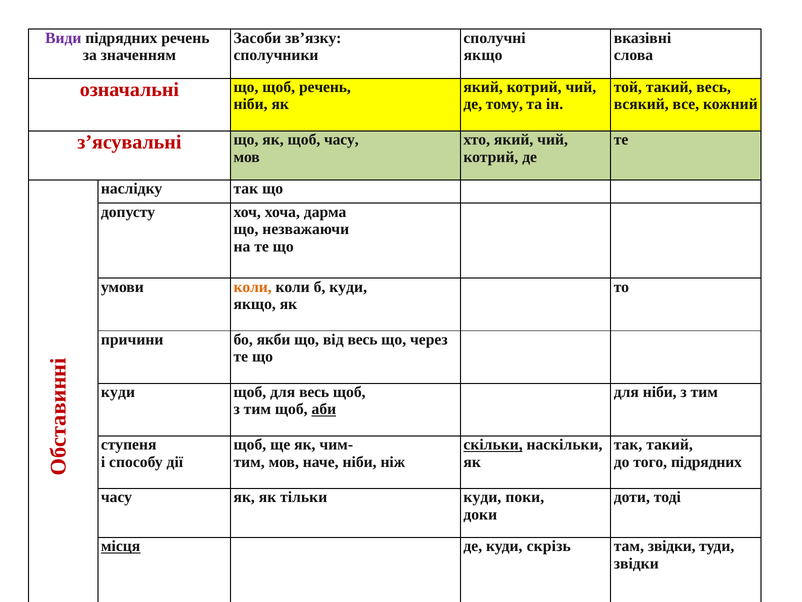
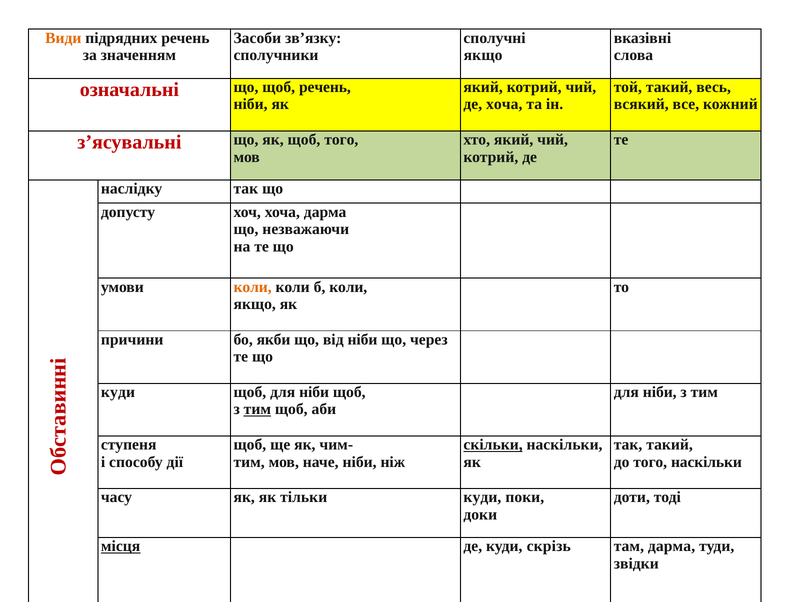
Види colour: purple -> orange (63, 38)
де тому: тому -> хоча (504, 104)
щоб часу: часу -> того (341, 139)
б куди: куди -> коли (348, 287)
від весь: весь -> ніби (362, 339)
щоб для весь: весь -> ніби (314, 392)
тим underline: none -> present (257, 409)
аби underline: present -> none (324, 409)
того підрядних: підрядних -> наскільки (706, 461)
там звідки: звідки -> дарма (672, 546)
